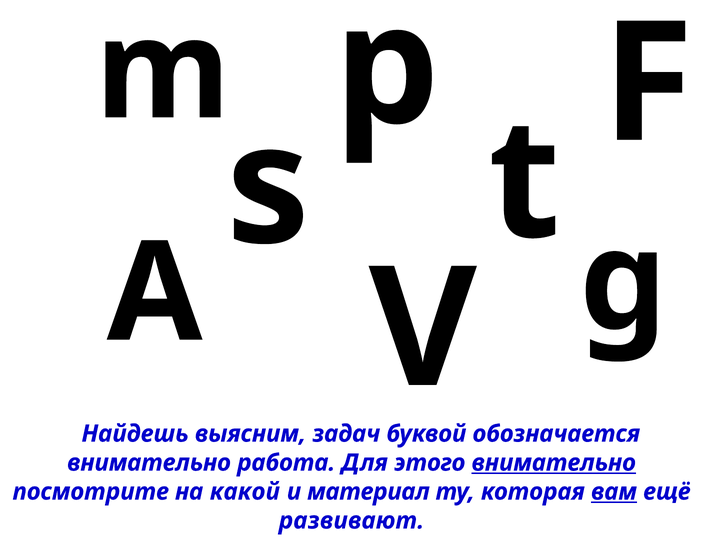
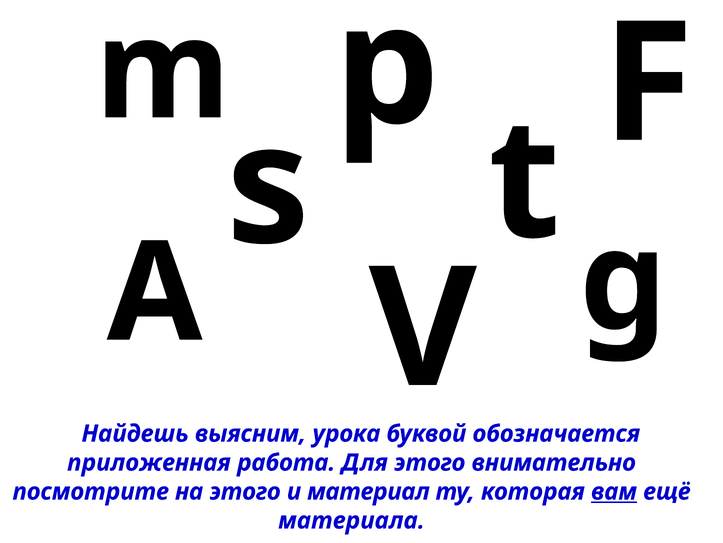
задач: задач -> урока (346, 433)
внимательно: внимательно -> приложенная (149, 462)
внимательно underline: present -> none (554, 462)
на какой: какой -> этого (245, 491)
развивают: развивают -> материала (351, 520)
